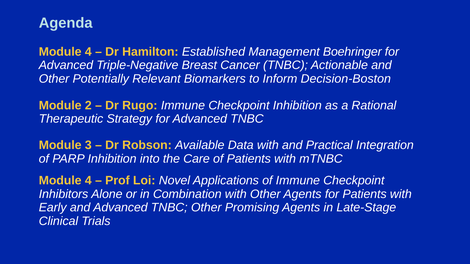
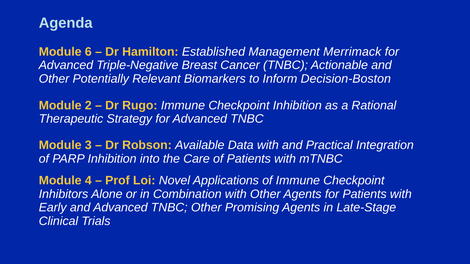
4: 4 -> 6 (88, 52)
Boehringer: Boehringer -> Merrimack (352, 52)
